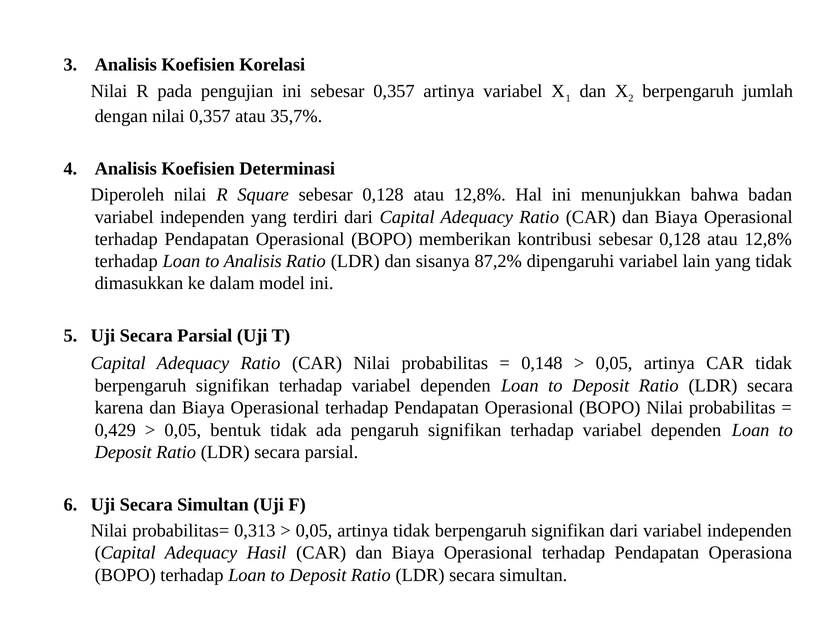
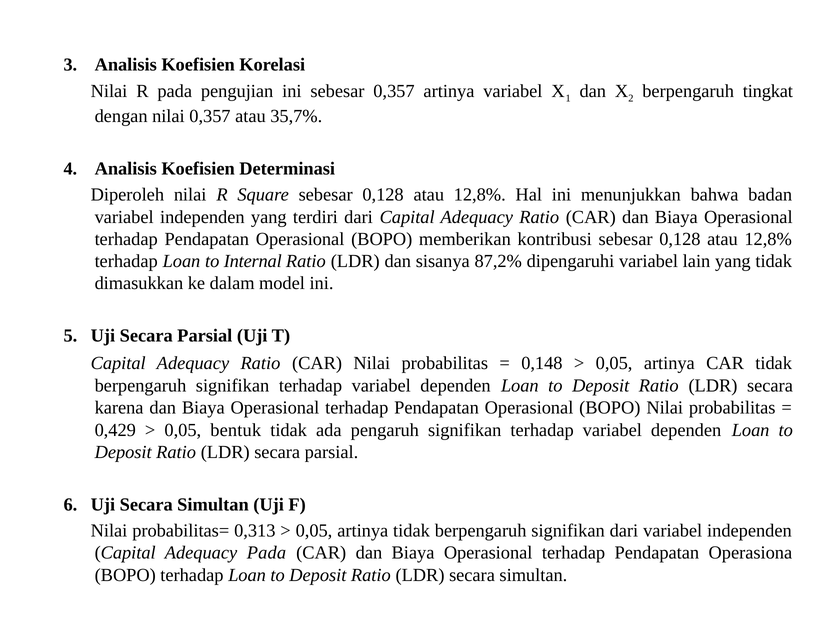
jumlah: jumlah -> tingkat (768, 91)
to Analisis: Analisis -> Internal (253, 261)
Adequacy Hasil: Hasil -> Pada (266, 553)
